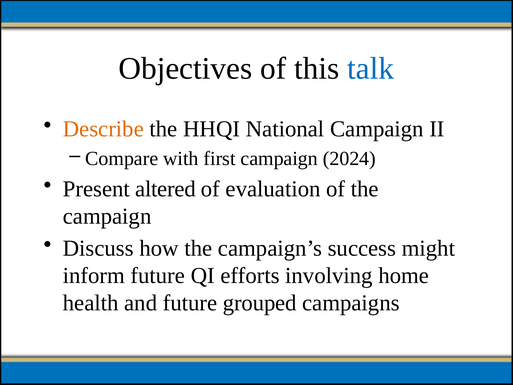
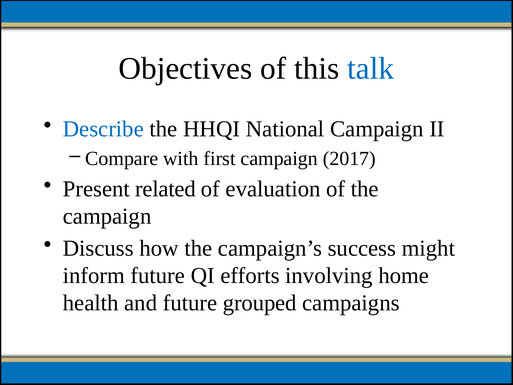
Describe colour: orange -> blue (103, 129)
2024: 2024 -> 2017 (349, 158)
altered: altered -> related (166, 189)
